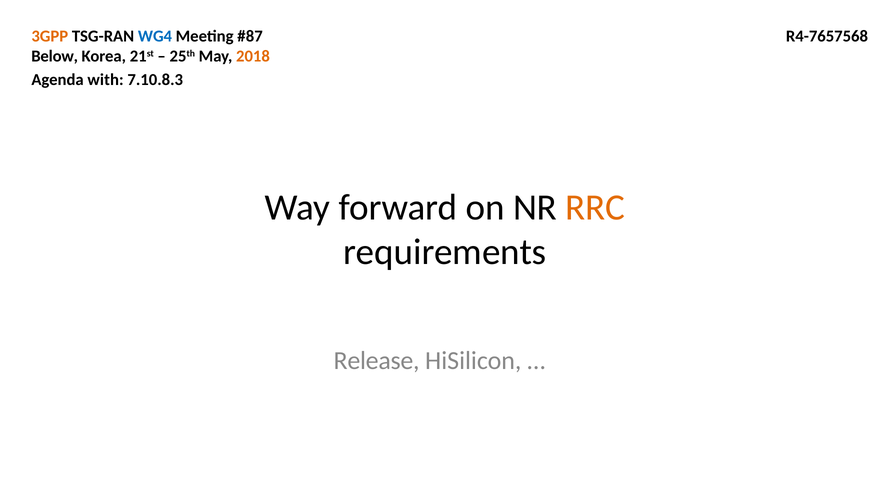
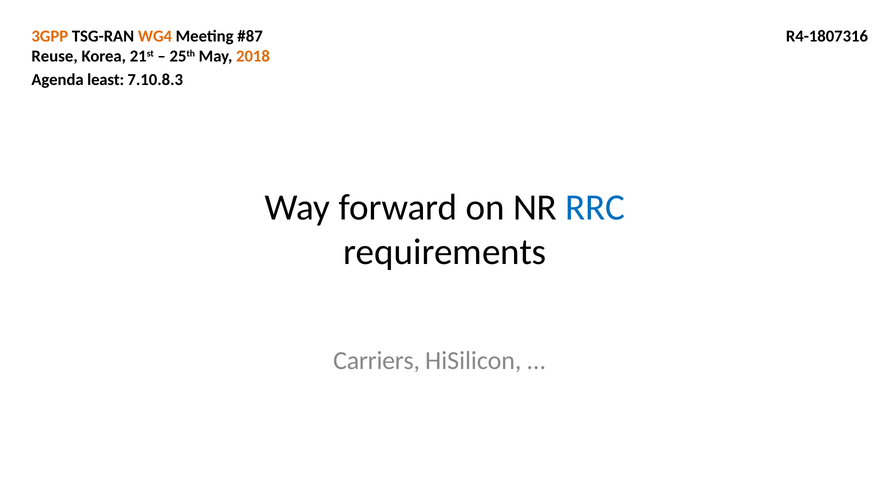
WG4 colour: blue -> orange (155, 36)
R4-7657568: R4-7657568 -> R4-1807316 (827, 36)
Below: Below -> Reuse (55, 56)
with: with -> least (106, 80)
RRC colour: orange -> blue (595, 208)
Release: Release -> Carriers (377, 360)
